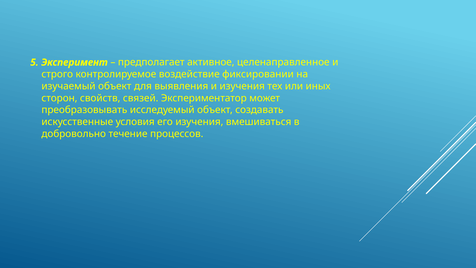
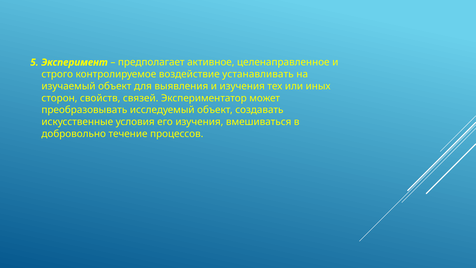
фиксировании: фиксировании -> устанавливать (258, 74)
